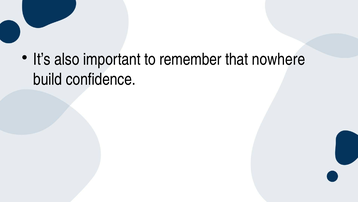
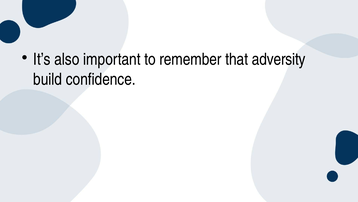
nowhere: nowhere -> adversity (279, 59)
